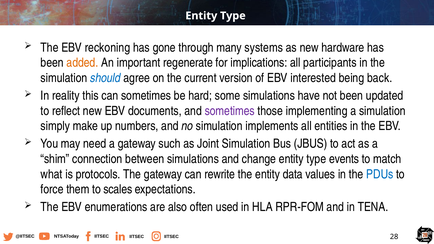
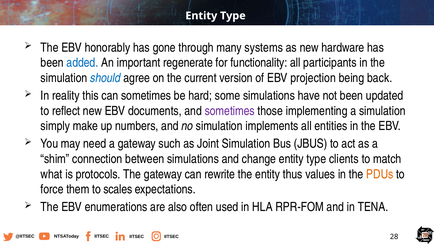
reckoning: reckoning -> honorably (107, 48)
added colour: orange -> blue (82, 63)
implications: implications -> functionality (259, 63)
interested: interested -> projection (313, 78)
events: events -> clients (344, 159)
data: data -> thus (293, 174)
PDUs colour: blue -> orange (380, 174)
